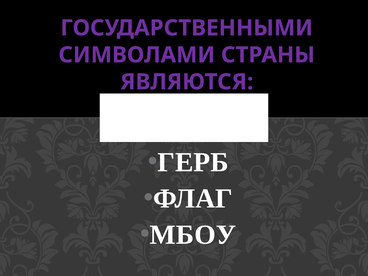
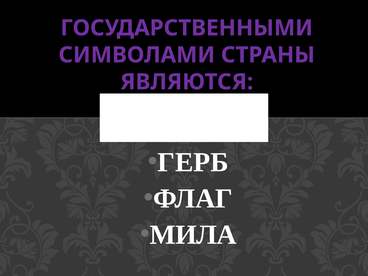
МБОУ: МБОУ -> МИЛА (193, 235)
